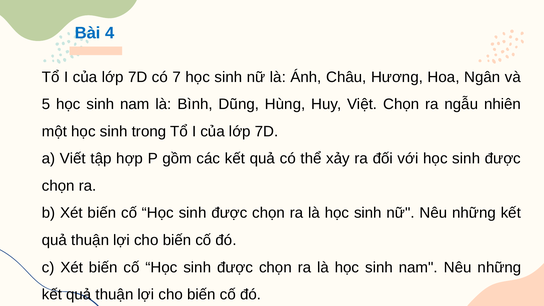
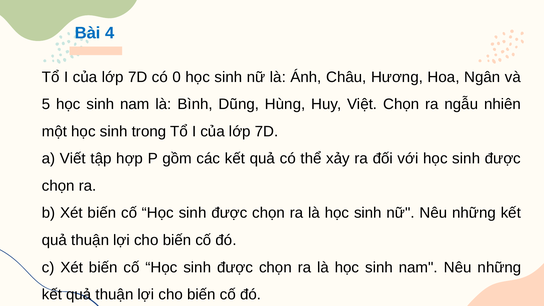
7: 7 -> 0 (177, 77)
